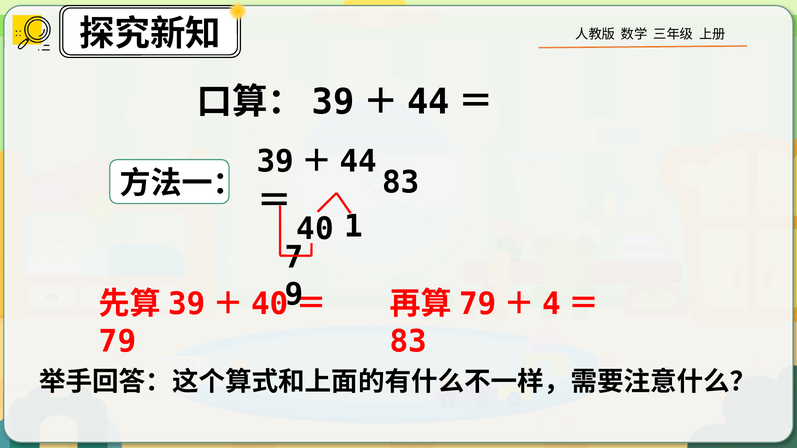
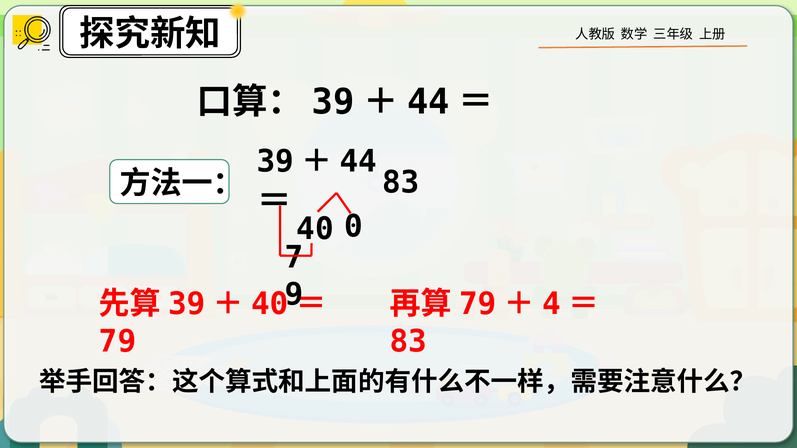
1: 1 -> 0 (354, 227)
